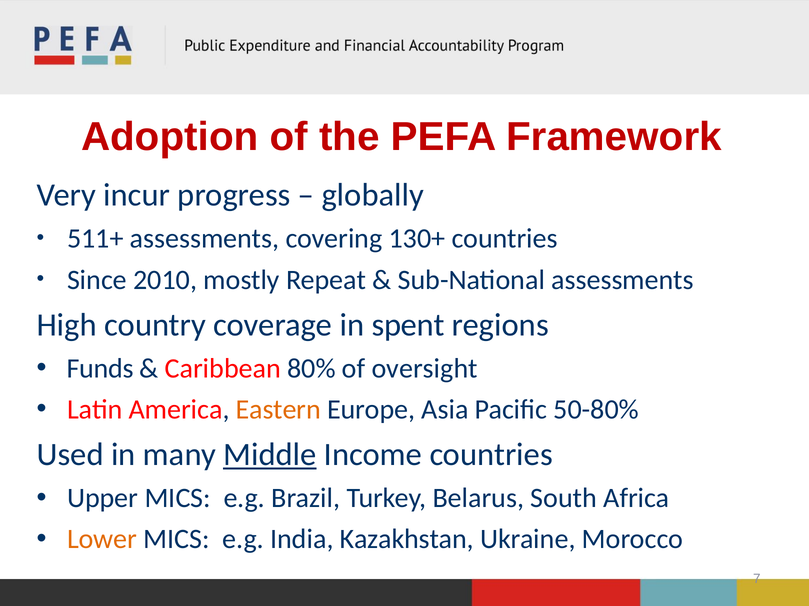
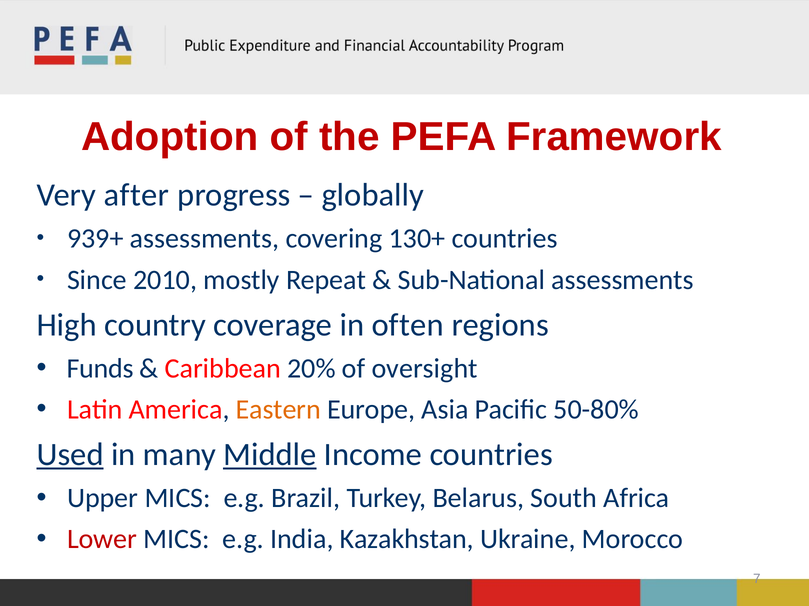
incur: incur -> after (137, 195)
511+: 511+ -> 939+ (95, 239)
spent: spent -> often (408, 325)
80%: 80% -> 20% (311, 369)
Used underline: none -> present (70, 455)
Lower colour: orange -> red (102, 540)
